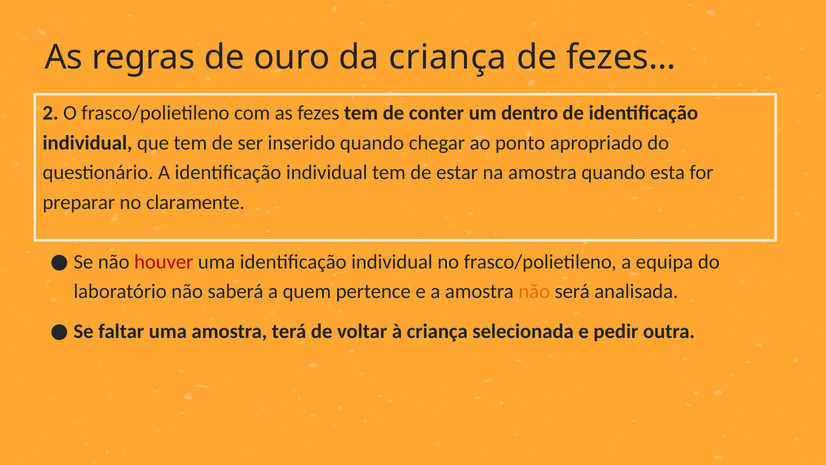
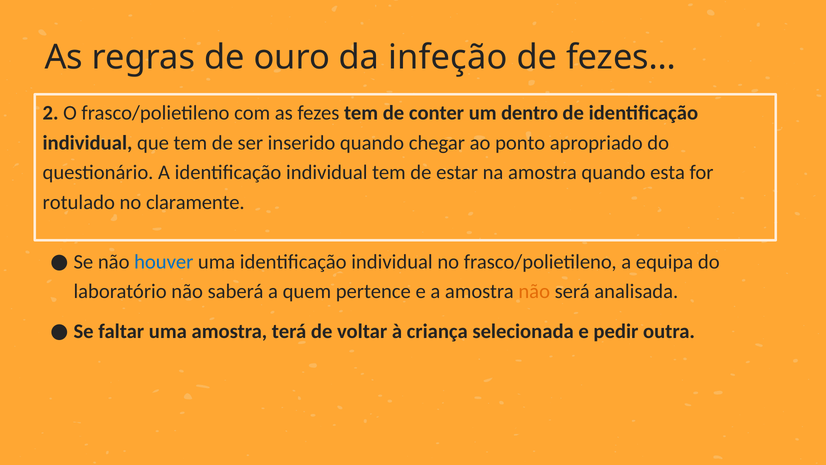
da criança: criança -> infeção (448, 57)
preparar: preparar -> rotulado (79, 202)
houver colour: red -> blue (164, 262)
